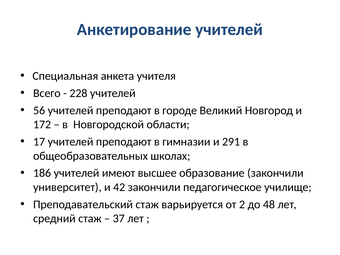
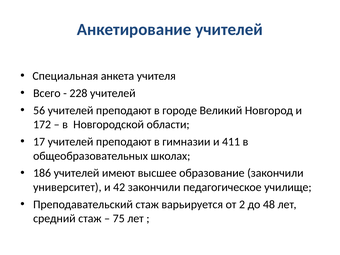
291: 291 -> 411 (231, 142)
37: 37 -> 75 (119, 219)
